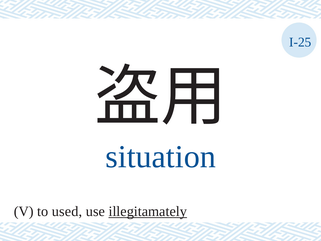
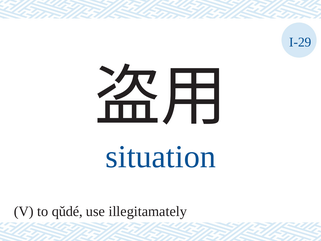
I-25: I-25 -> I-29 (300, 42)
used: used -> qǔdé (67, 211)
illegitamately underline: present -> none (148, 211)
